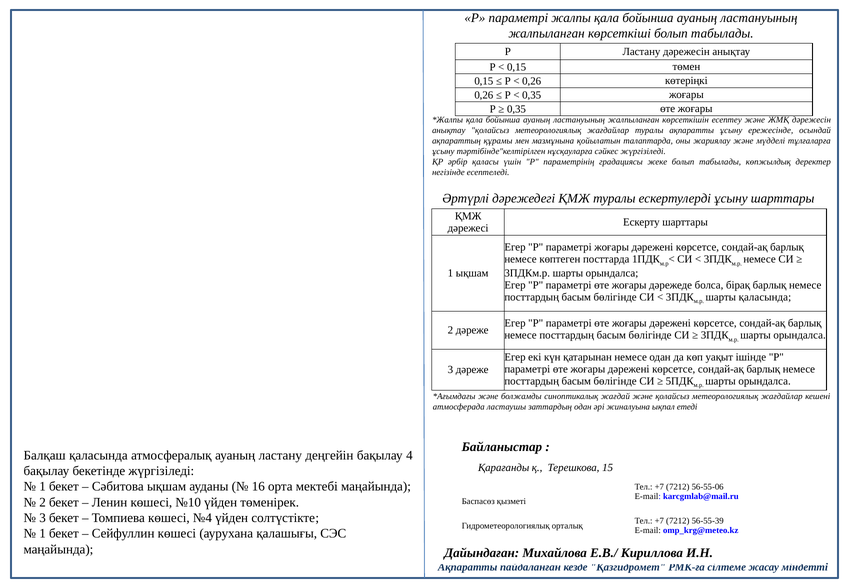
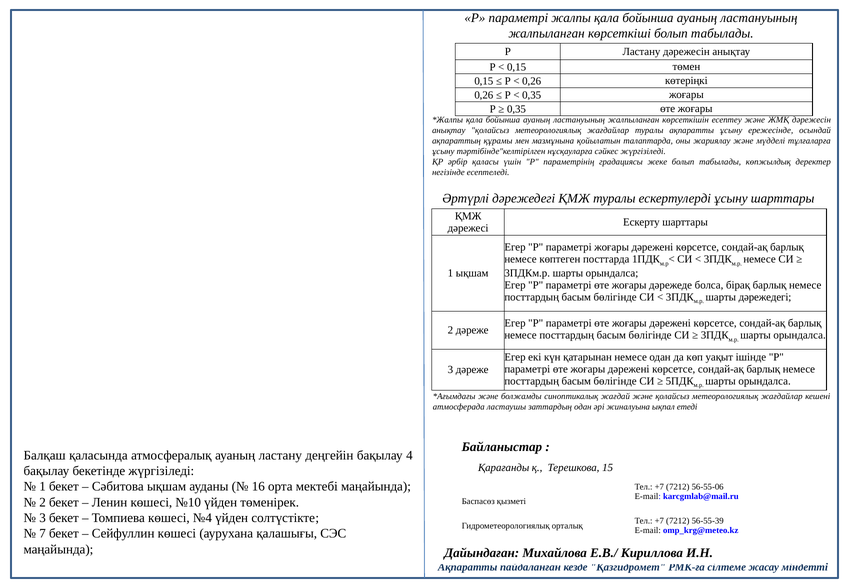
шарты қаласында: қаласында -> дәрежедегі (765, 297)
1: 1 -> 7 (43, 533)
